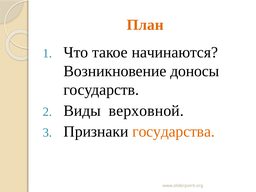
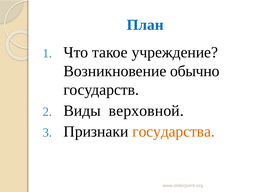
План colour: orange -> blue (145, 25)
начинаются: начинаются -> учреждение (175, 52)
доносы: доносы -> обычно (195, 71)
